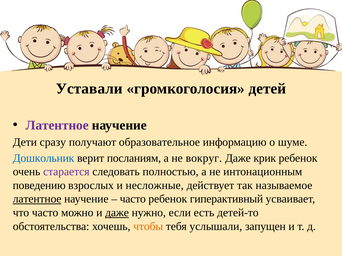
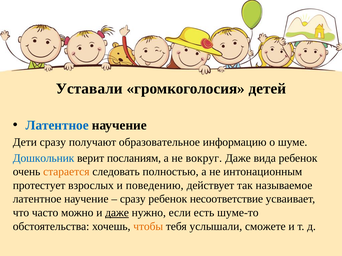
Латентное colour: purple -> blue (57, 125)
крик: крик -> вида (265, 158)
старается colour: purple -> orange (66, 172)
поведению: поведению -> протестует (39, 186)
несложные: несложные -> поведению (155, 186)
латентное underline: present -> none (37, 199)
часто: часто -> сразу (133, 199)
гиперактивный: гиперактивный -> несоответствие (226, 199)
детей-то: детей-то -> шуме-то (238, 213)
запущен: запущен -> сможете (265, 227)
